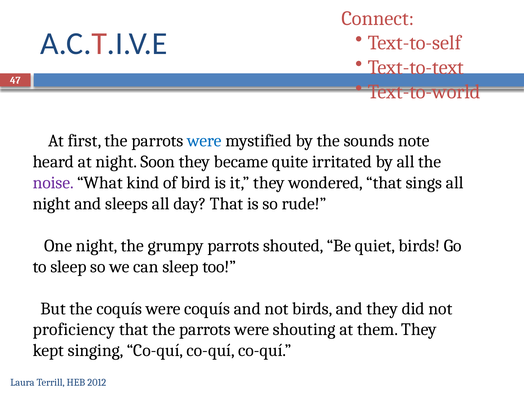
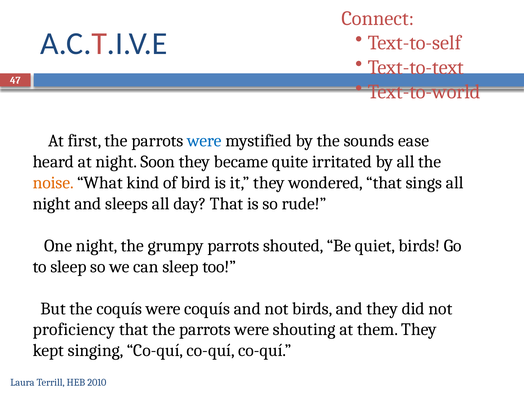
note: note -> ease (414, 141)
noise colour: purple -> orange (53, 183)
2012: 2012 -> 2010 (97, 383)
